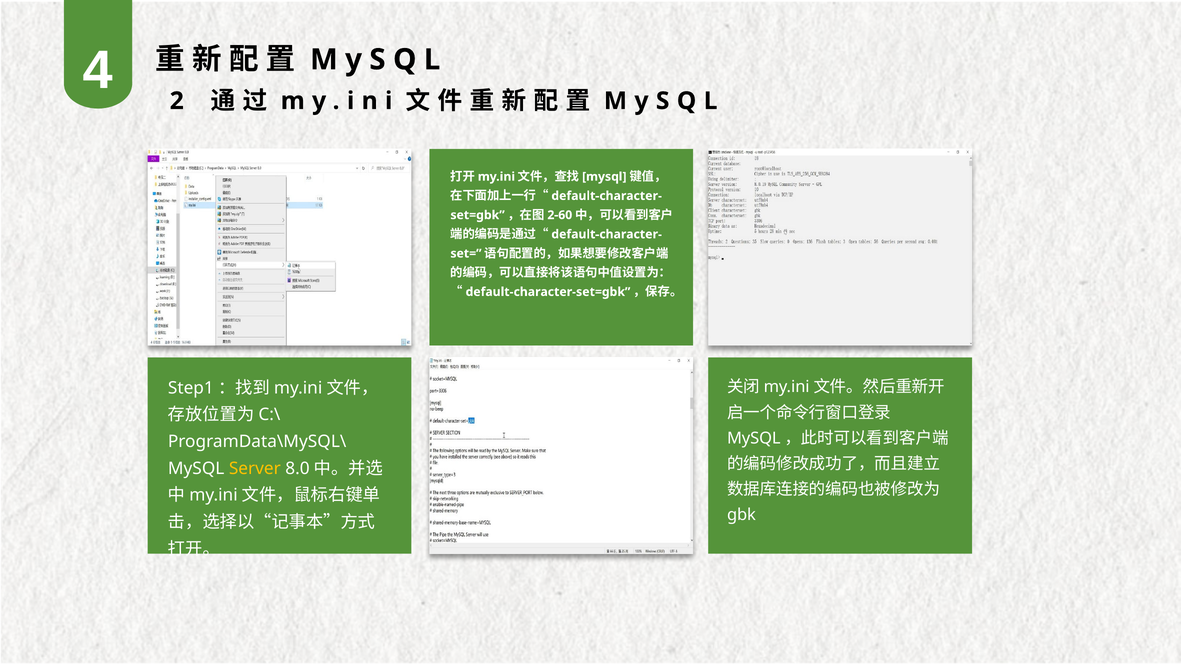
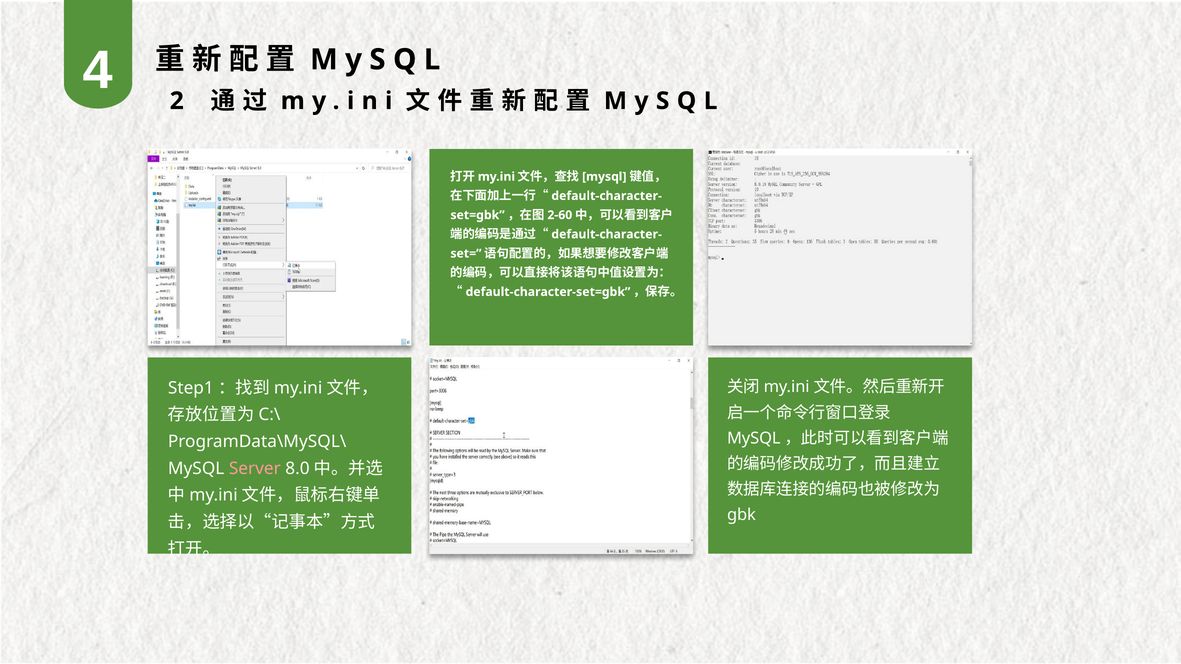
Server colour: yellow -> pink (255, 469)
